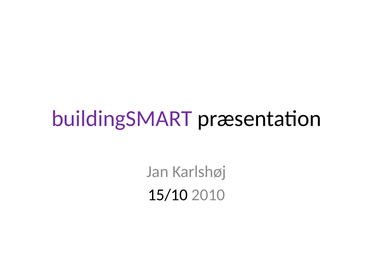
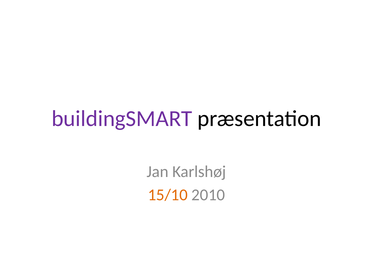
15/10 colour: black -> orange (168, 195)
